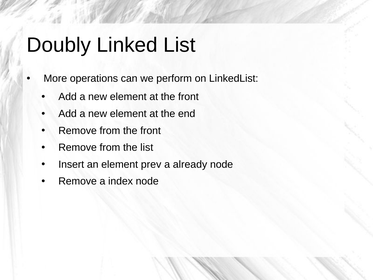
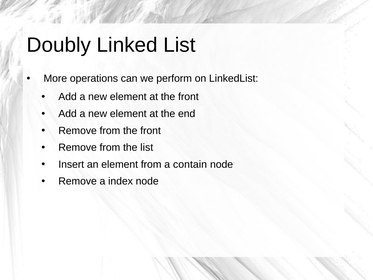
element prev: prev -> from (151, 164)
already: already -> contain (190, 164)
